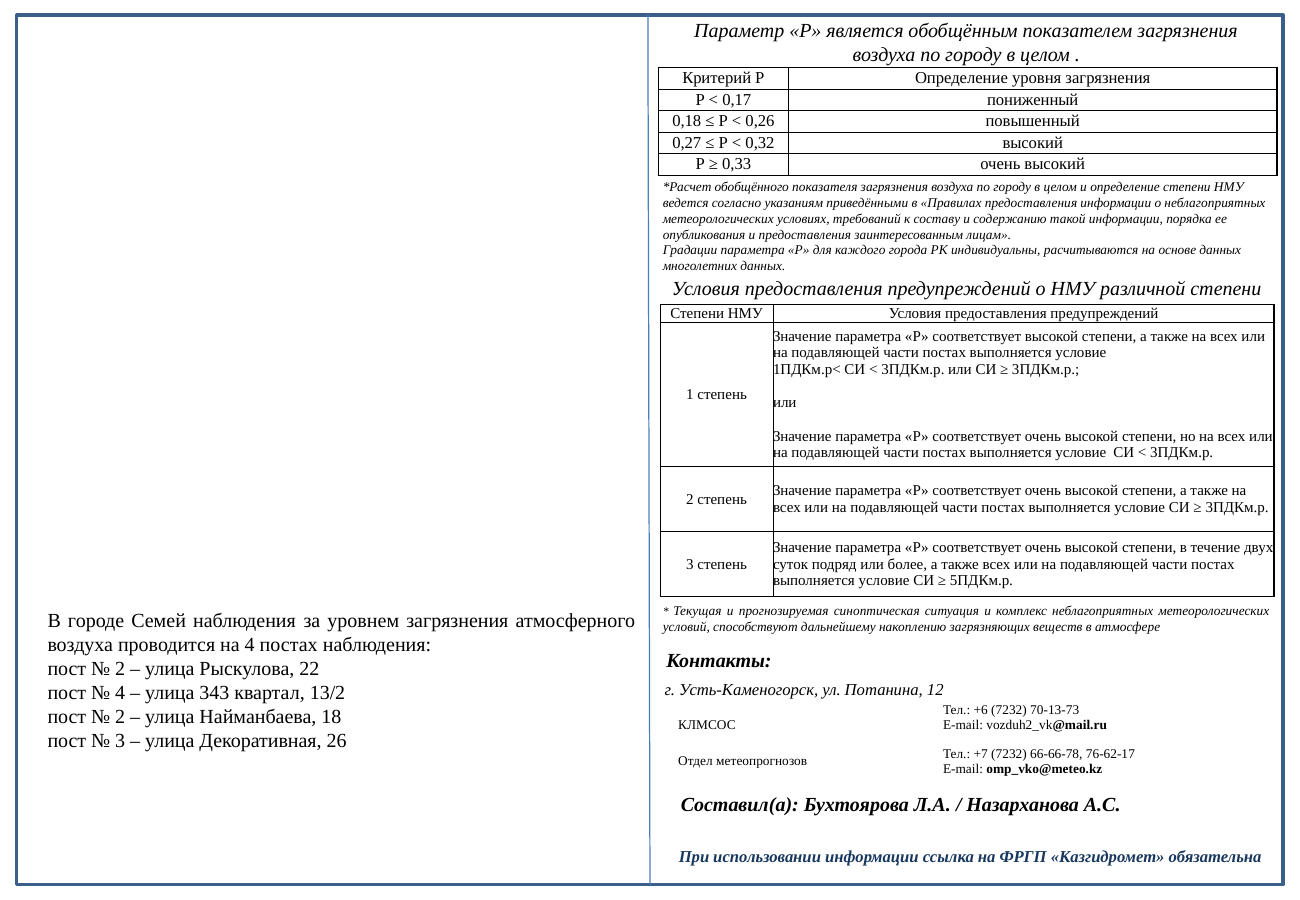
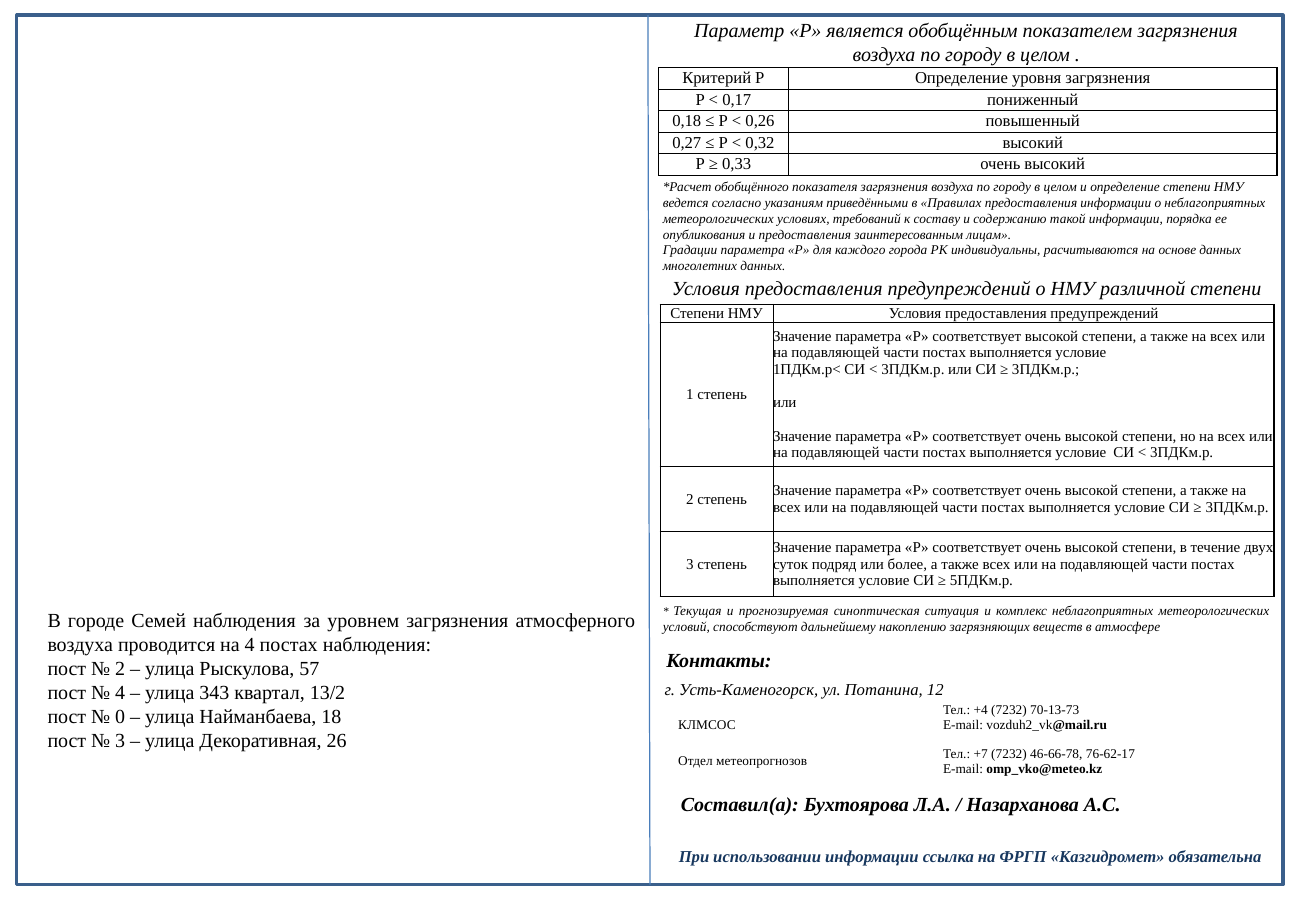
22: 22 -> 57 (309, 669)
+6: +6 -> +4 (981, 710)
2: 2 -> 0 (120, 717)
66-66-78: 66-66-78 -> 46-66-78 (1056, 754)
